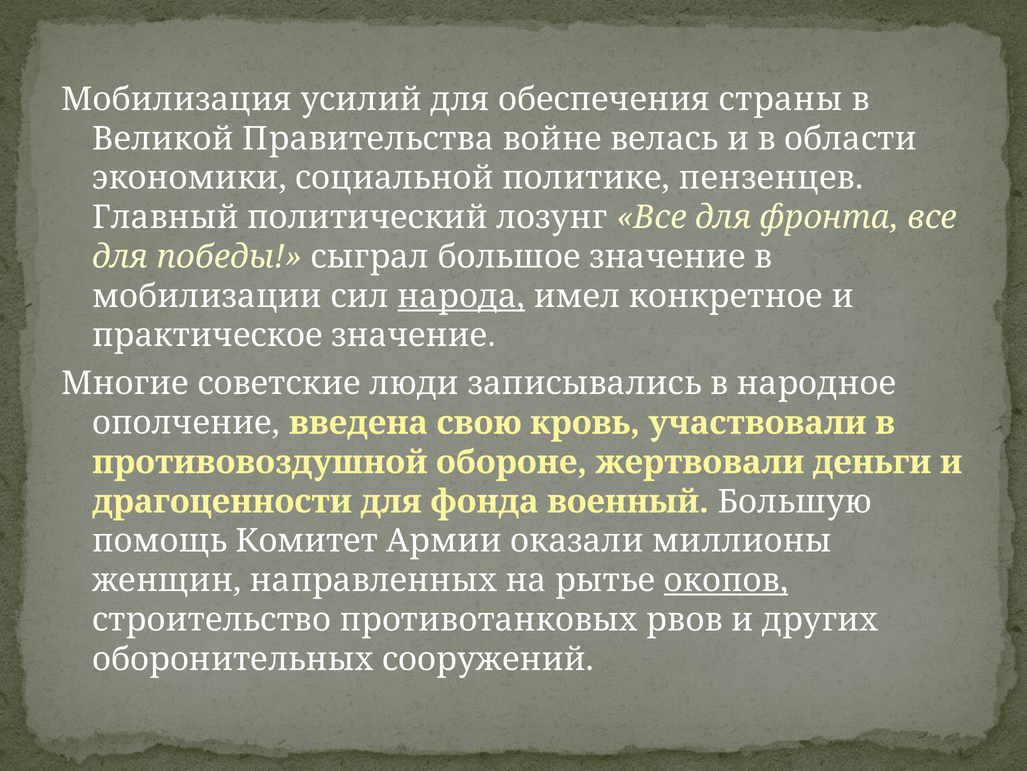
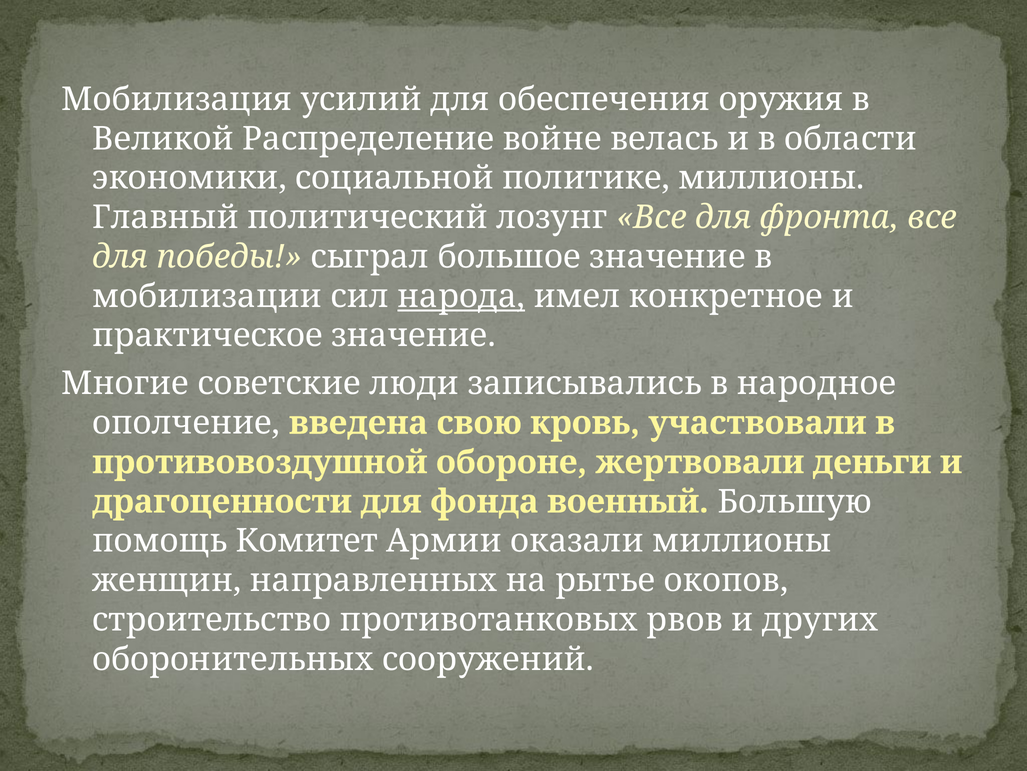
страны: страны -> оружия (781, 99)
Правительства: Правительства -> Распределение (368, 139)
политике пензенцев: пензенцев -> миллионы (771, 178)
окопов underline: present -> none (726, 580)
